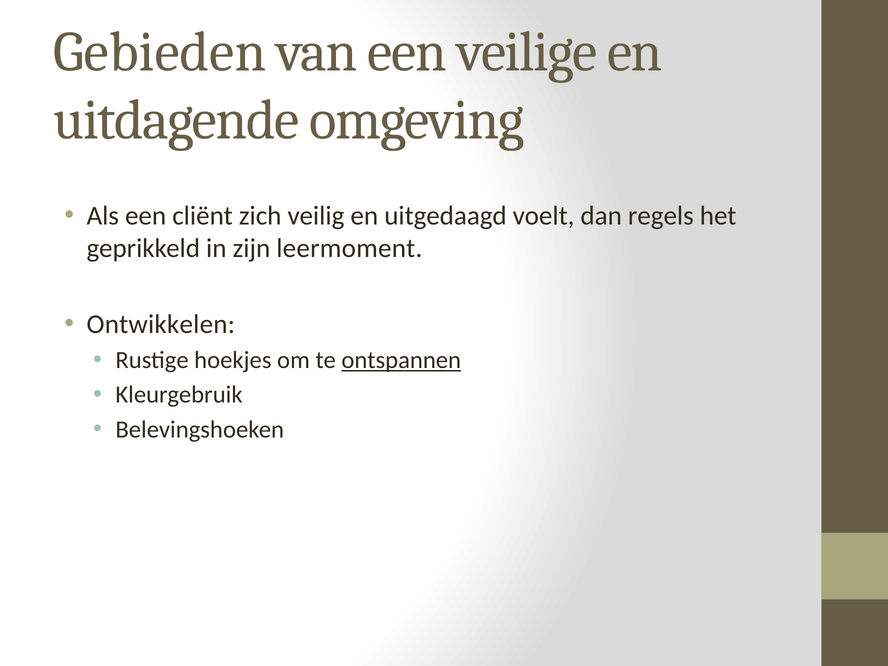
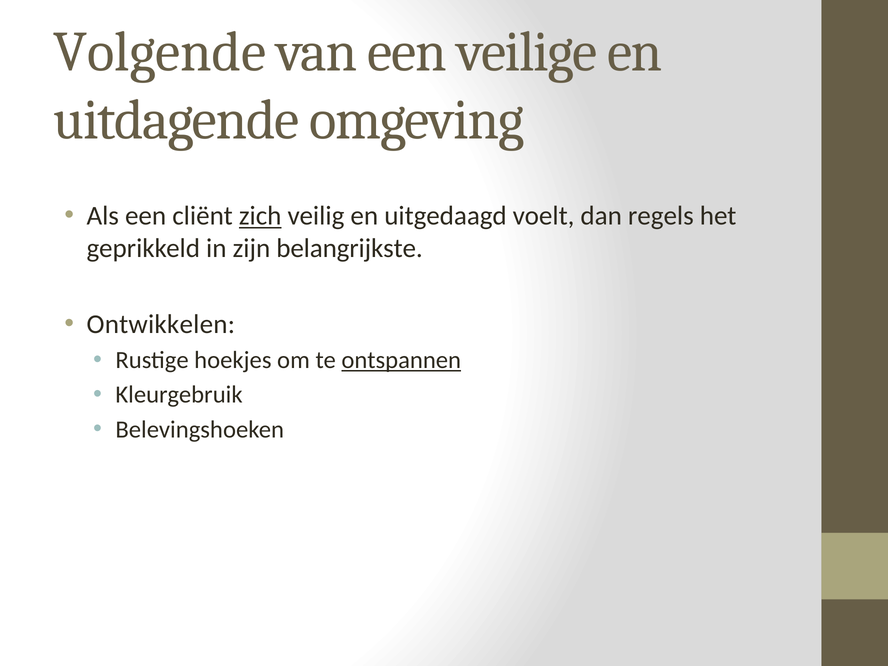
Gebieden: Gebieden -> Volgende (160, 52)
zich underline: none -> present (260, 216)
leermoment: leermoment -> belangrijkste (350, 249)
